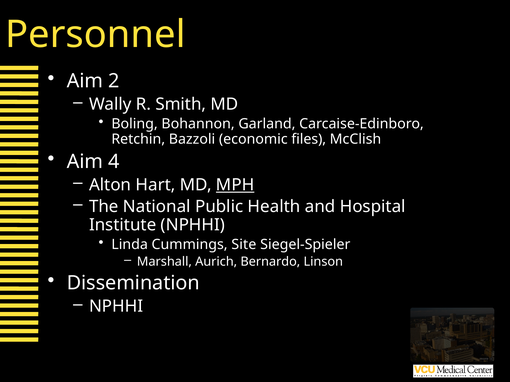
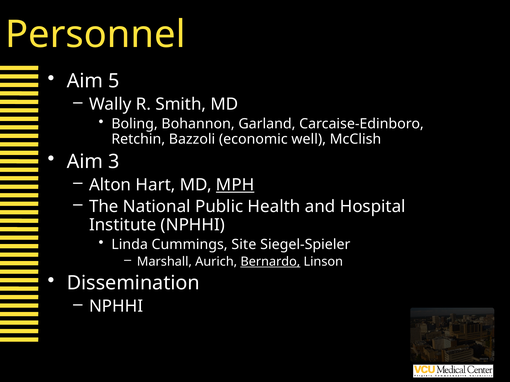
2: 2 -> 5 (114, 81)
files: files -> well (309, 139)
4: 4 -> 3 (114, 162)
Bernardo underline: none -> present (270, 262)
